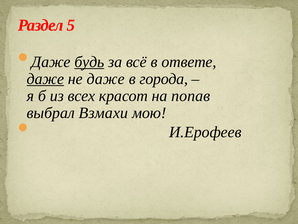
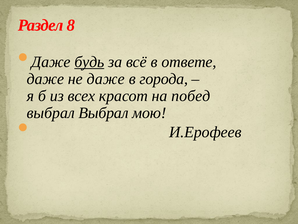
5: 5 -> 8 (71, 25)
даже underline: present -> none (45, 79)
попав: попав -> побед (191, 96)
выбрал Взмахи: Взмахи -> Выбрал (104, 113)
